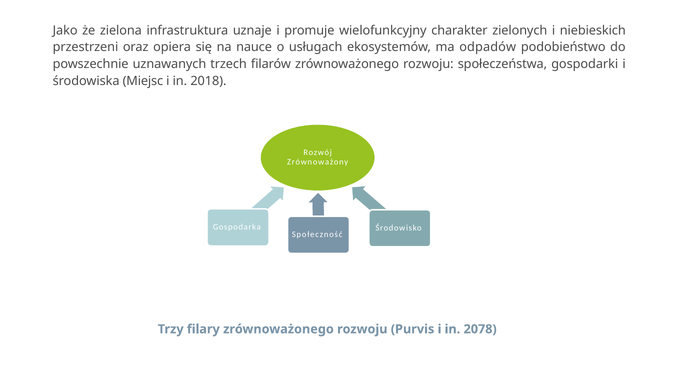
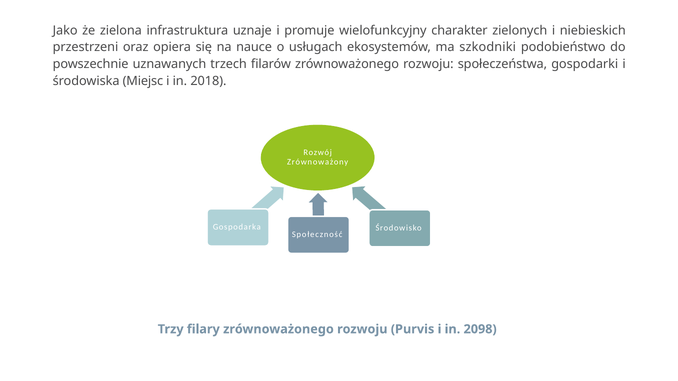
odpadów: odpadów -> szkodniki (488, 47)
2078: 2078 -> 2098 (480, 329)
